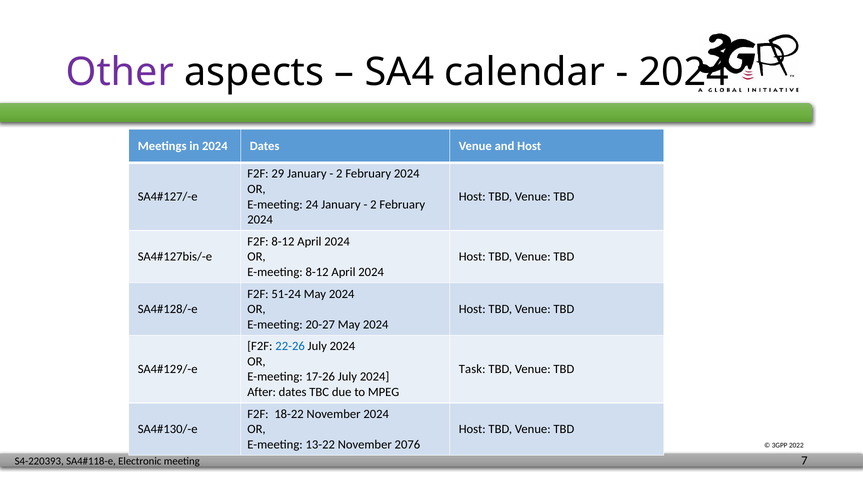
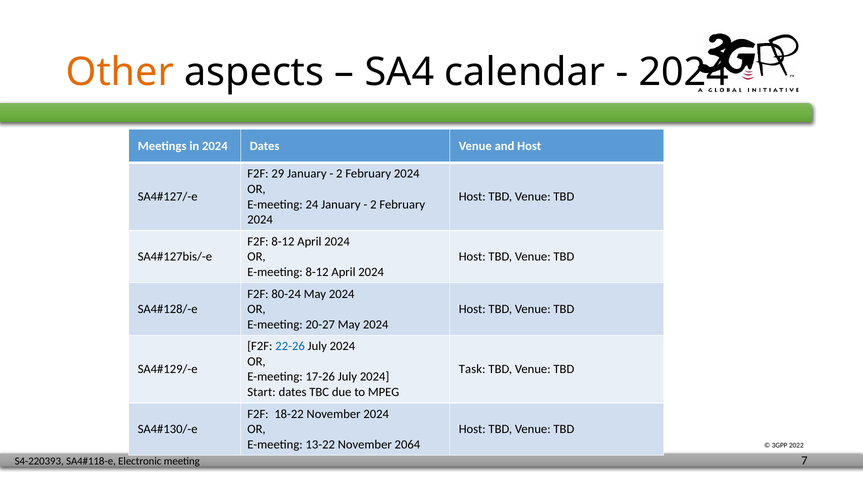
Other colour: purple -> orange (120, 72)
51-24: 51-24 -> 80-24 (286, 294)
After: After -> Start (262, 392)
2076: 2076 -> 2064 (407, 445)
